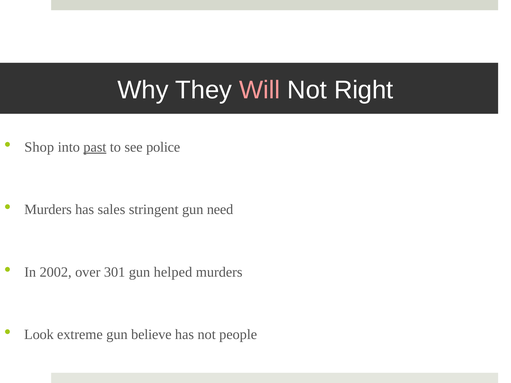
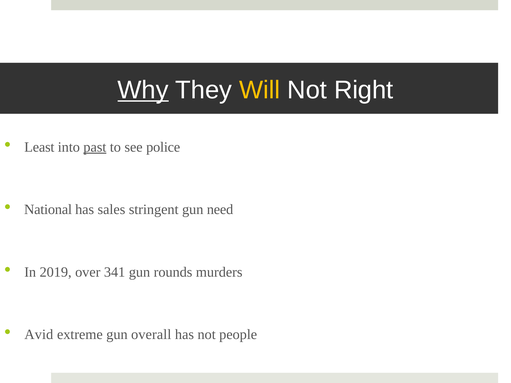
Why underline: none -> present (143, 90)
Will colour: pink -> yellow (260, 90)
Shop: Shop -> Least (39, 147)
Murders: Murders -> National (48, 210)
2002: 2002 -> 2019 (56, 272)
301: 301 -> 341 (115, 272)
helped: helped -> rounds (173, 272)
Look: Look -> Avid (39, 335)
believe: believe -> overall (151, 335)
